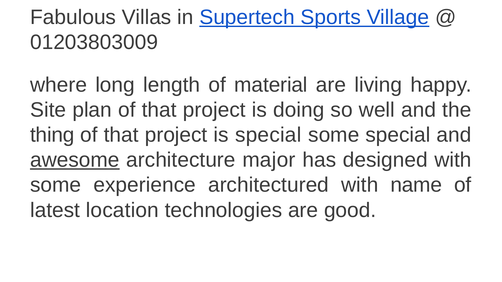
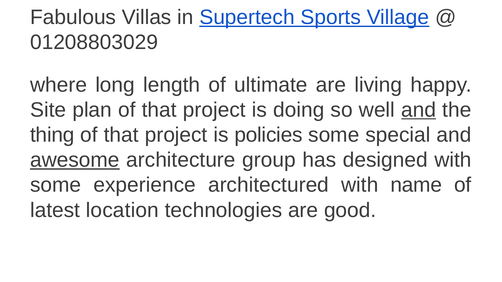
01203803009: 01203803009 -> 01208803029 (94, 42)
material: material -> ultimate (271, 85)
and underline: none -> present (419, 110)
is special: special -> policies (268, 135)
major: major -> group (269, 160)
